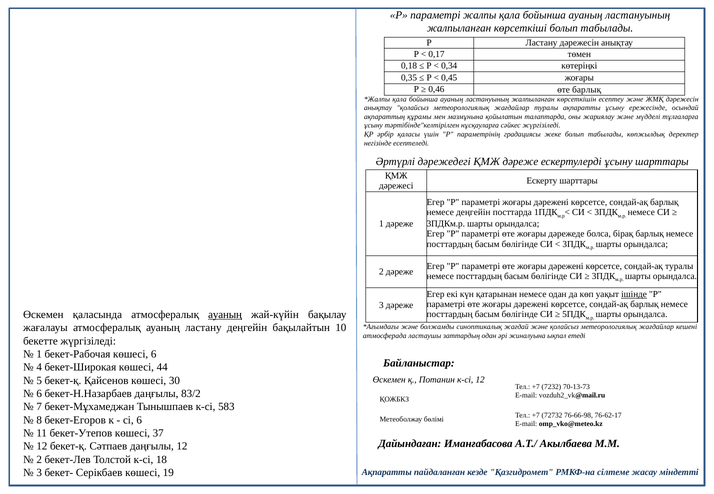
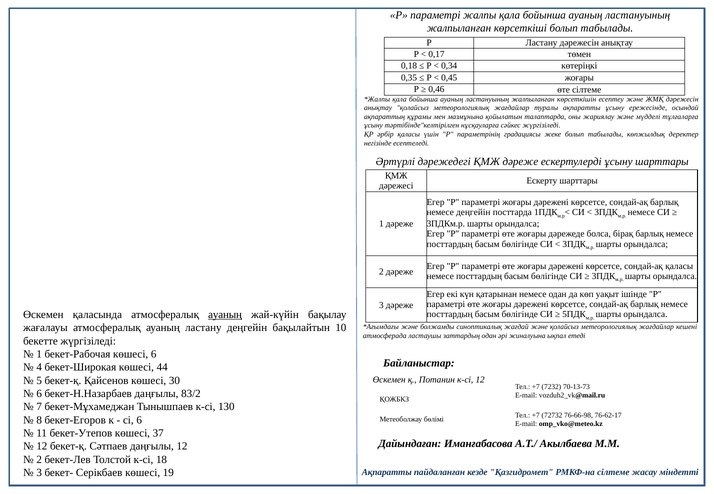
өте барлық: барлық -> сілтеме (587, 90)
сондай-ақ туралы: туралы -> қаласы (679, 266)
ішінде underline: present -> none (634, 294)
583: 583 -> 130 (226, 407)
